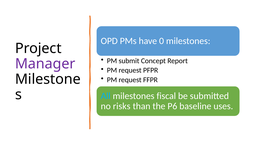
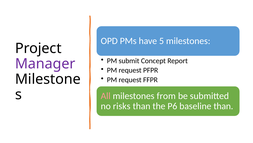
0: 0 -> 5 (162, 41)
All colour: light blue -> pink (106, 95)
fiscal: fiscal -> from (166, 95)
baseline uses: uses -> than (223, 106)
